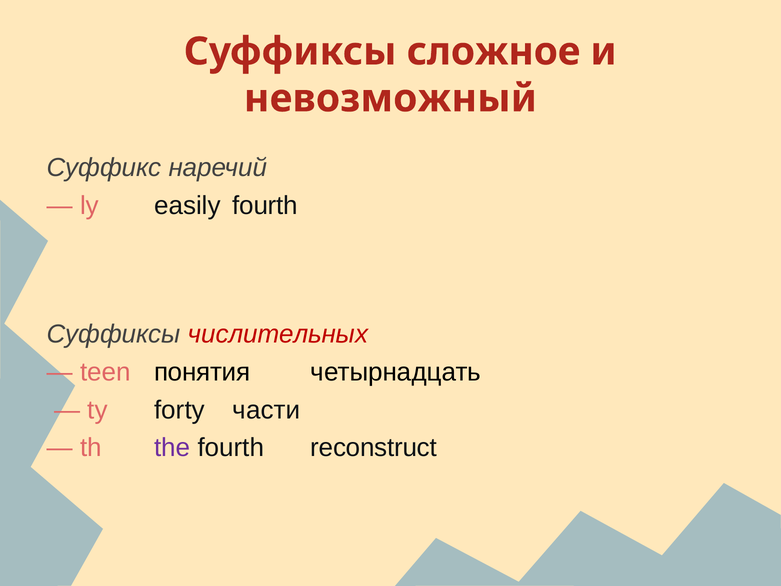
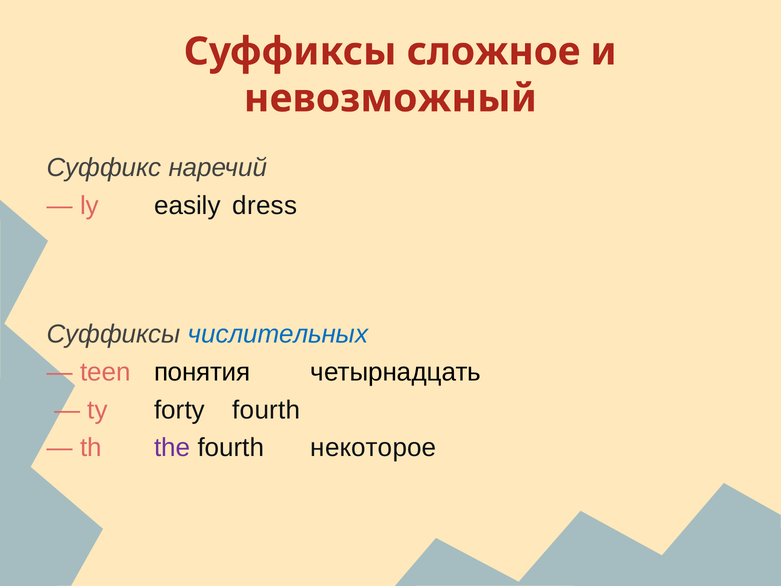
easily fourth: fourth -> dress (265, 205)
числительных colour: red -> blue (278, 334)
forty части: части -> fourth (266, 410)
reconstruct: reconstruct -> некоторое (373, 447)
